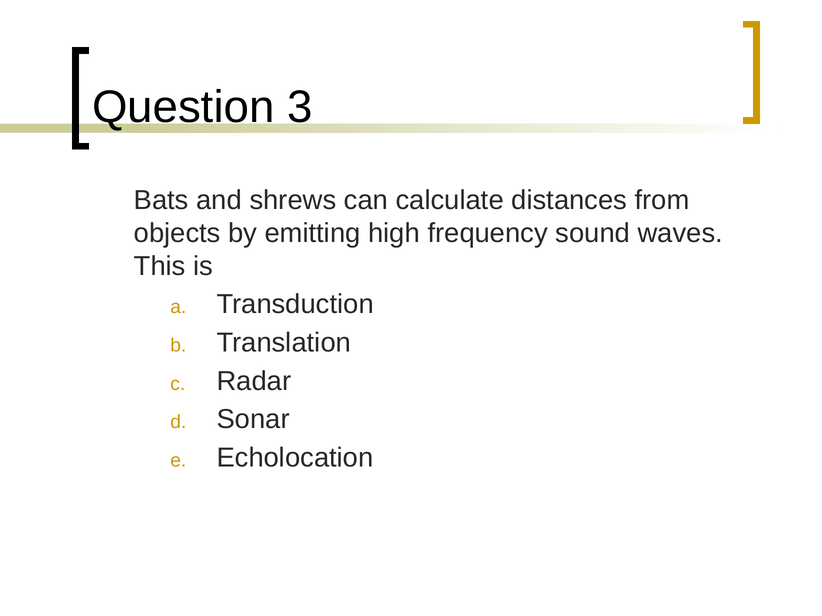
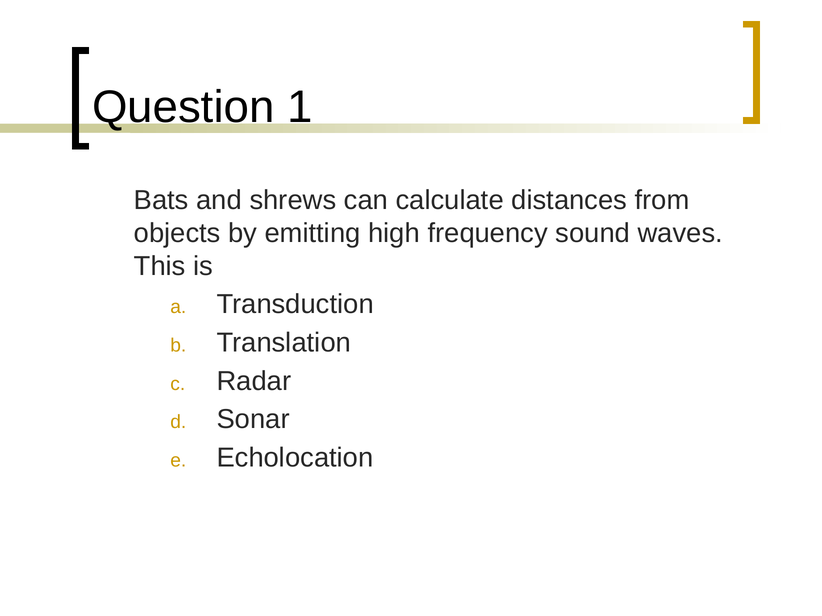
3: 3 -> 1 (300, 107)
